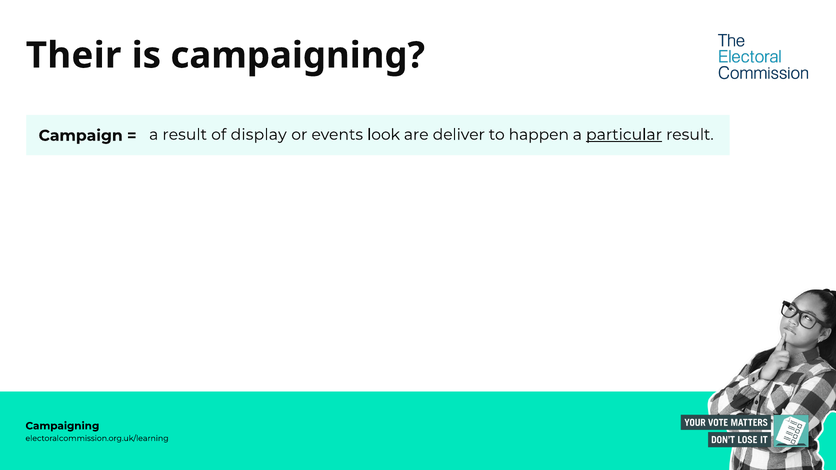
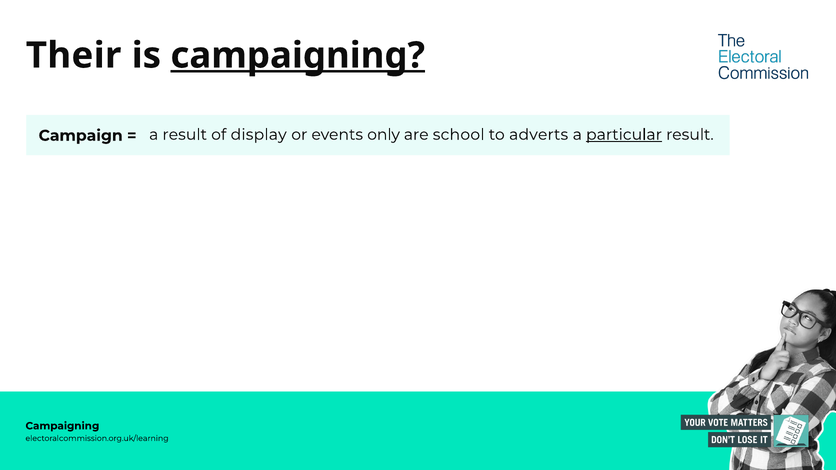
campaigning underline: none -> present (298, 56)
look: look -> only (384, 135)
deliver: deliver -> school (459, 135)
happen: happen -> adverts (539, 135)
